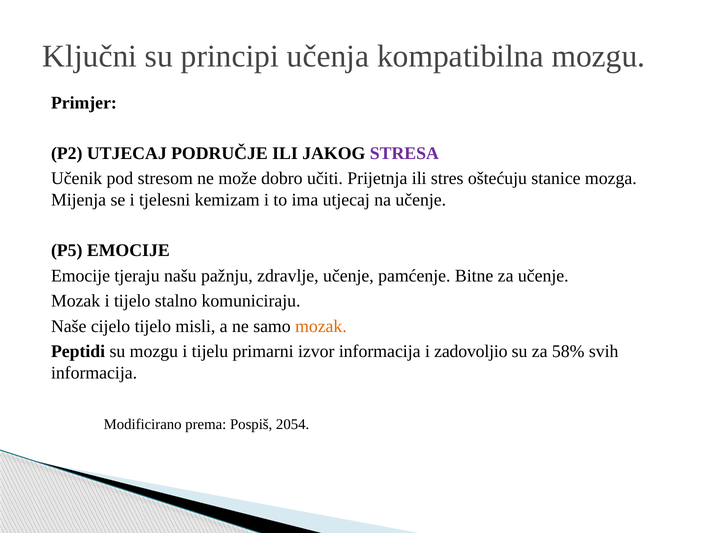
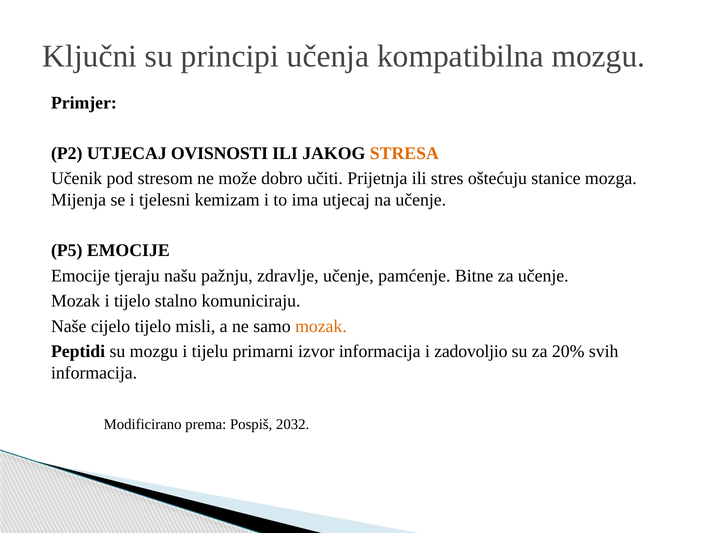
PODRUČJE: PODRUČJE -> OVISNOSTI (220, 153)
STRESA colour: purple -> orange (404, 153)
58%: 58% -> 20% (568, 351)
2054: 2054 -> 2032 (293, 424)
